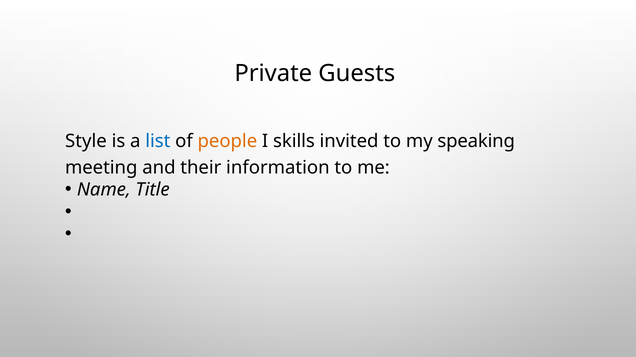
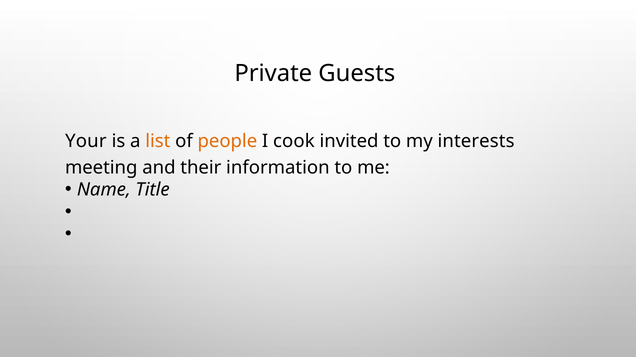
Style: Style -> Your (86, 141)
list colour: blue -> orange (158, 141)
skills: skills -> cook (294, 141)
speaking: speaking -> interests (476, 141)
